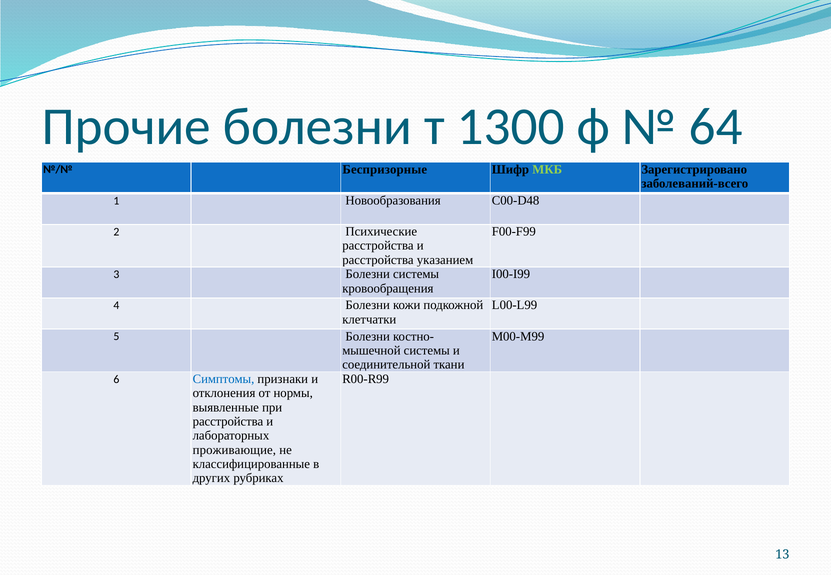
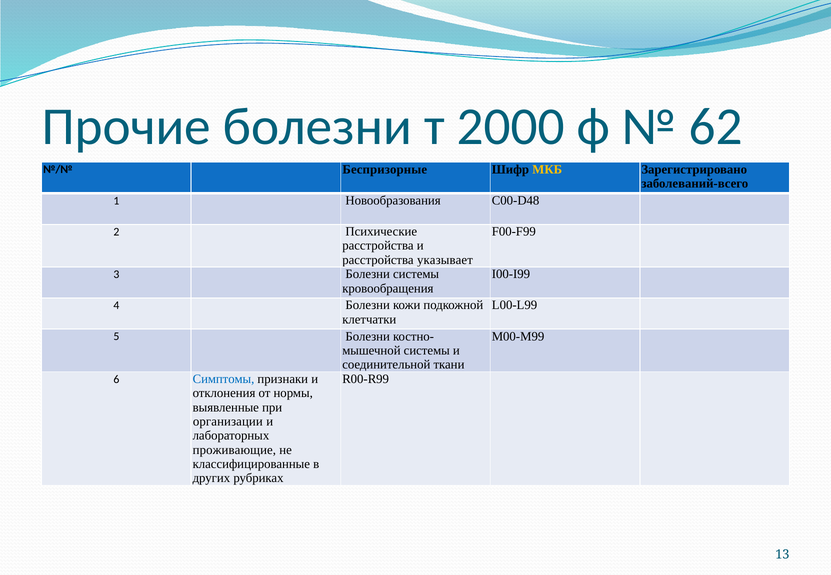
1300: 1300 -> 2000 (511, 127)
64: 64 -> 62 (716, 127)
МКБ colour: light green -> yellow (547, 169)
указанием: указанием -> указывает (445, 260)
расстройства: расстройства -> организации (228, 422)
